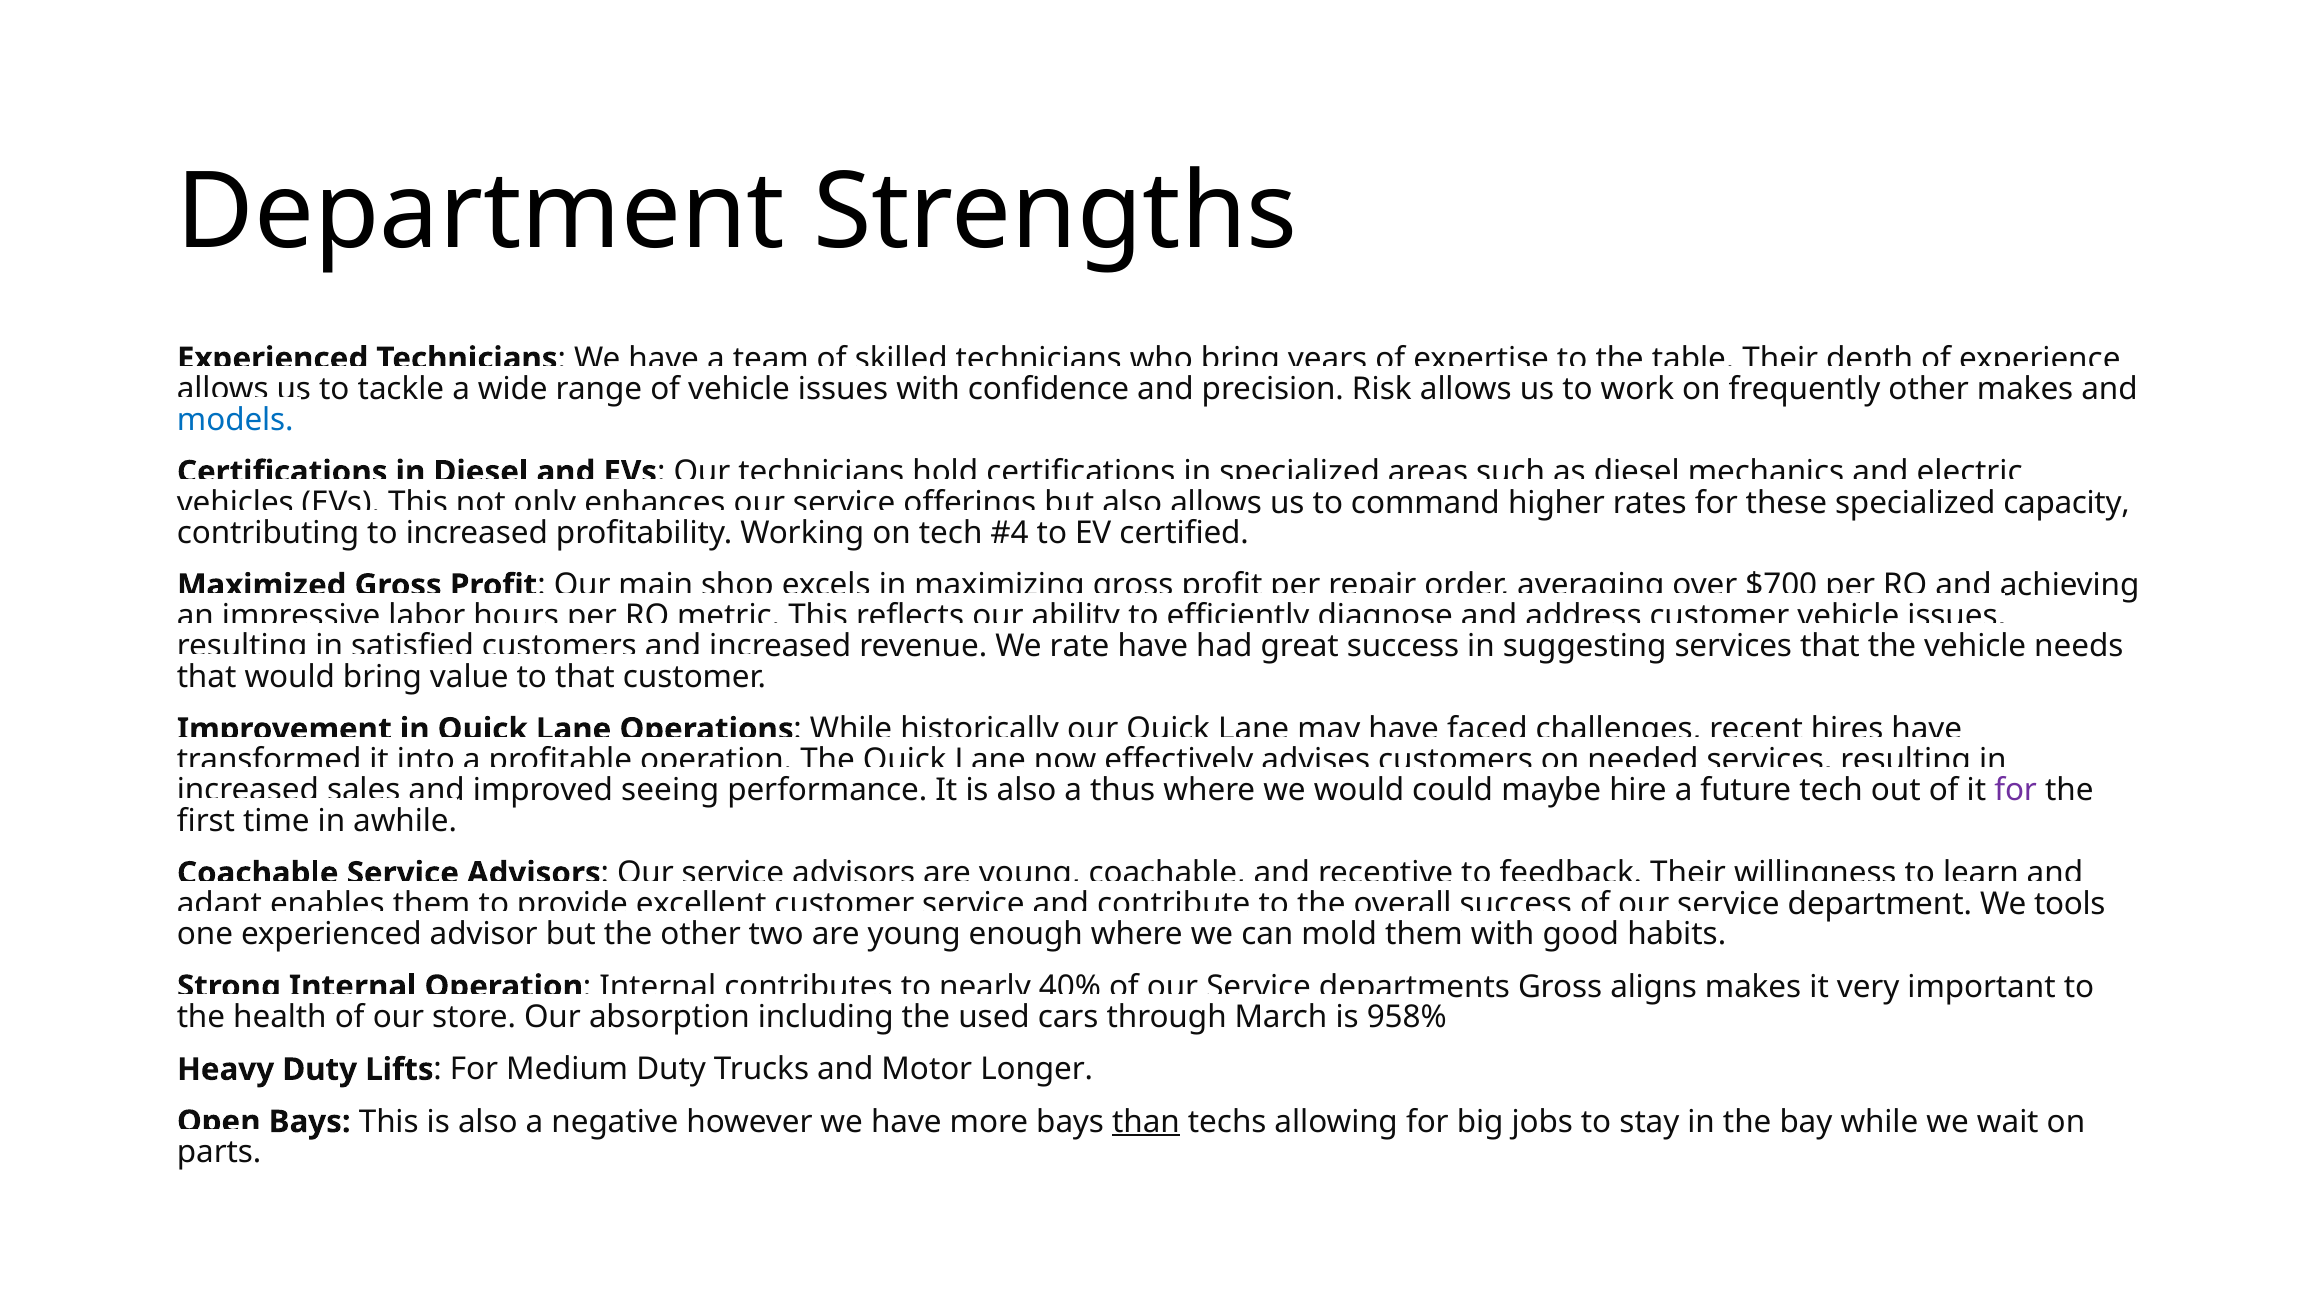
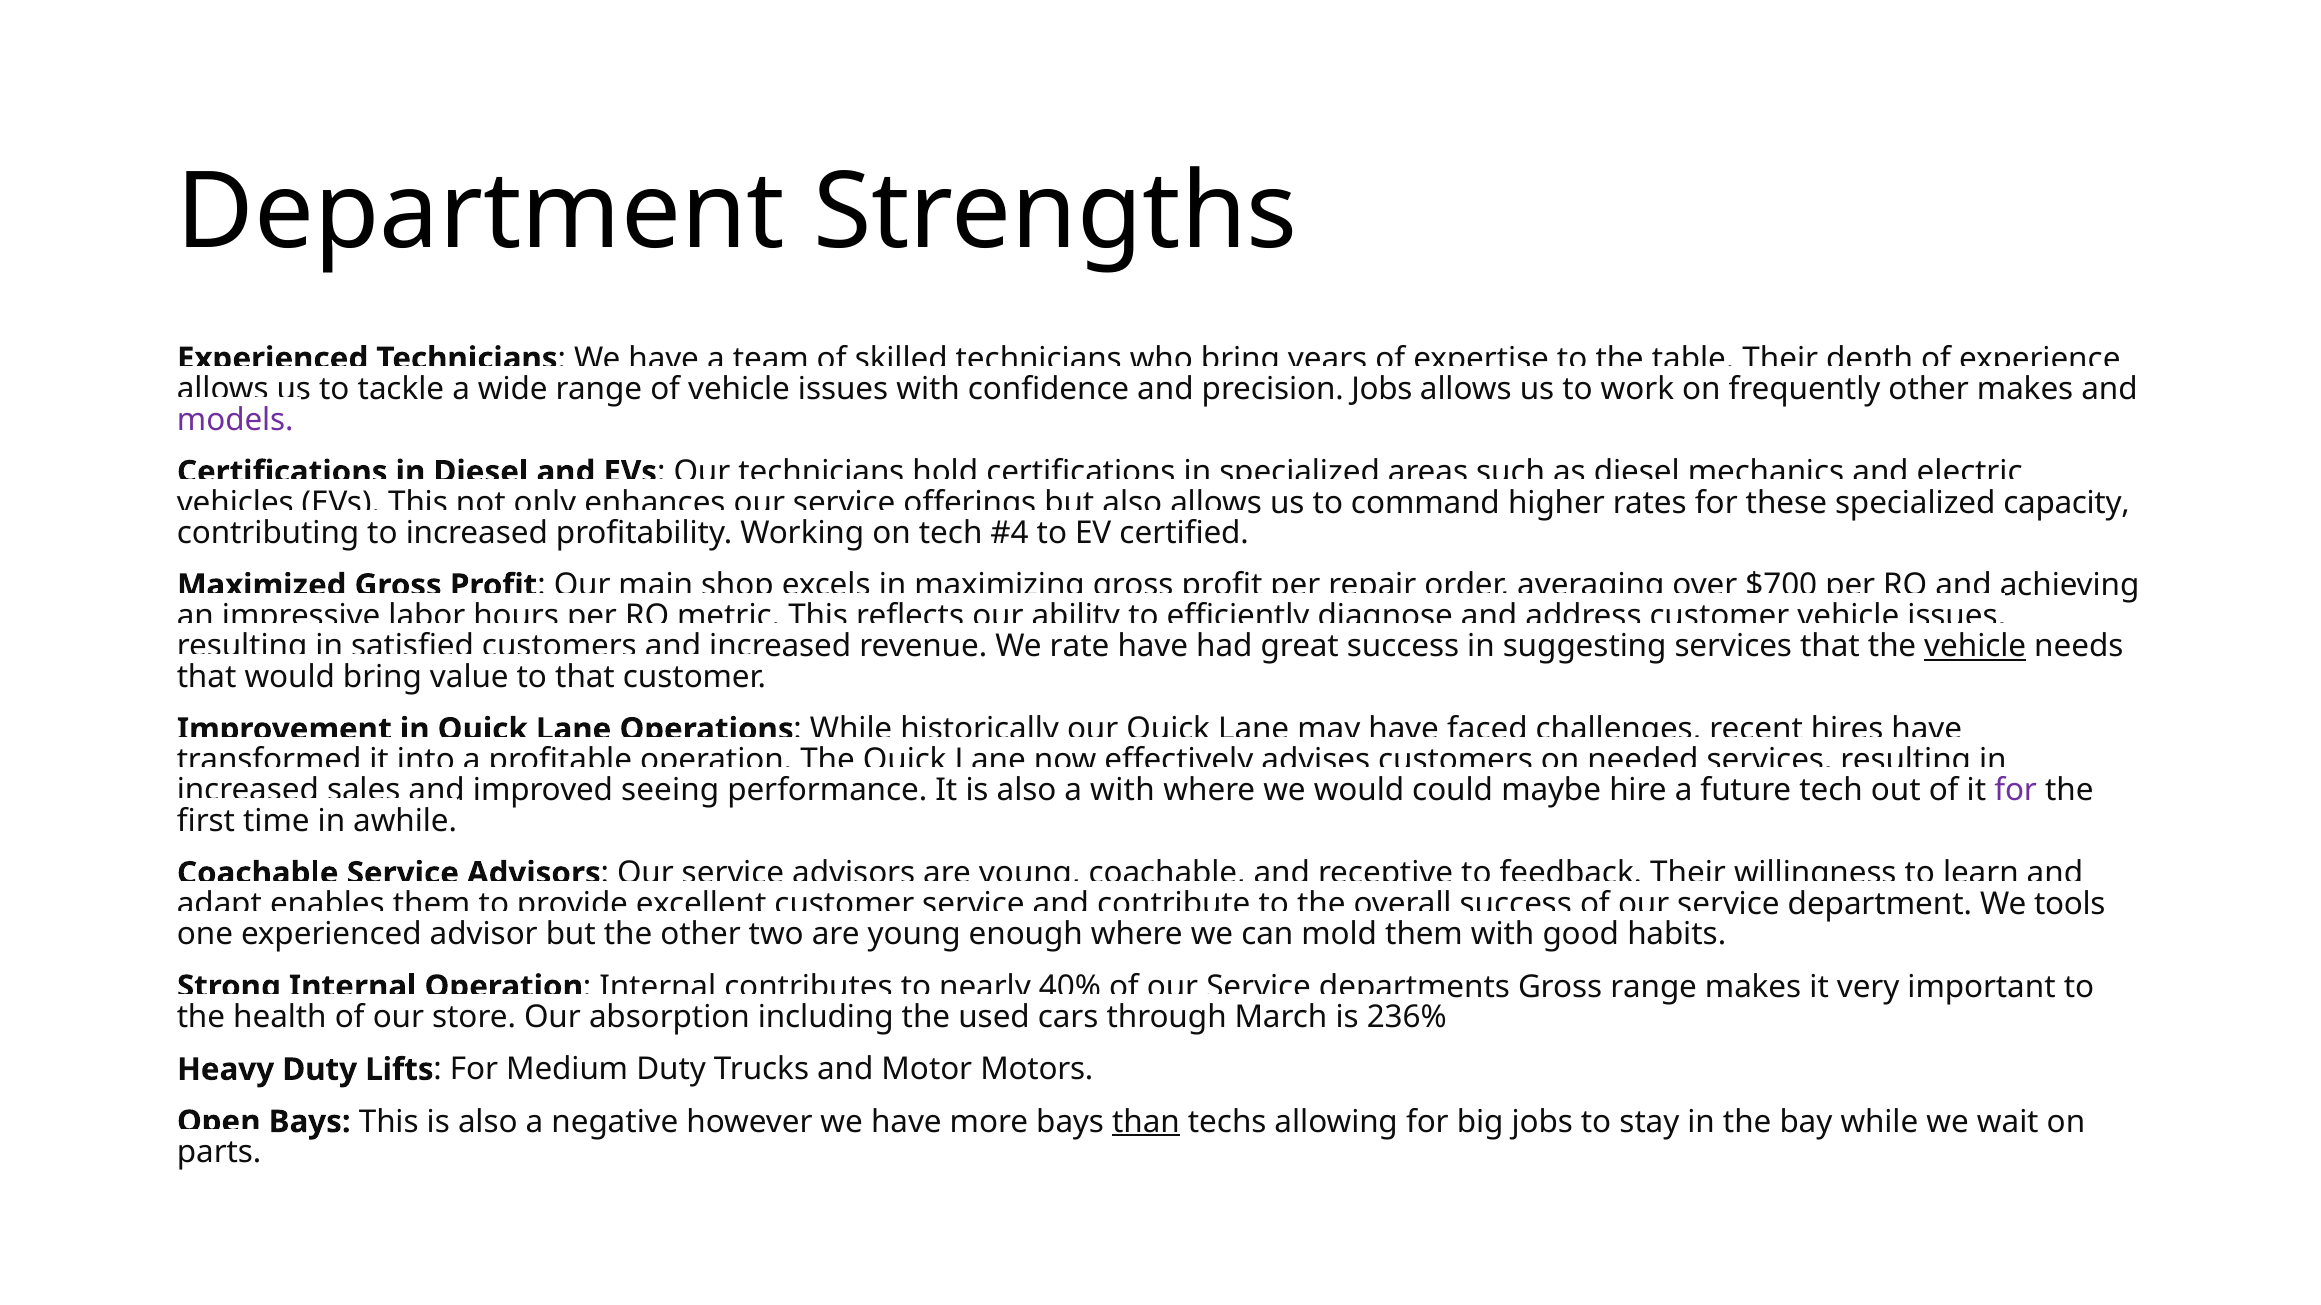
precision Risk: Risk -> Jobs (1382, 389)
models colour: blue -> purple (235, 420)
vehicle underline: none -> present (1975, 647)
a thus: thus -> with (1123, 791)
Gross aligns: aligns -> range (1654, 987)
958%: 958% -> 236% (1407, 1018)
Longer: Longer -> Motors (1037, 1070)
